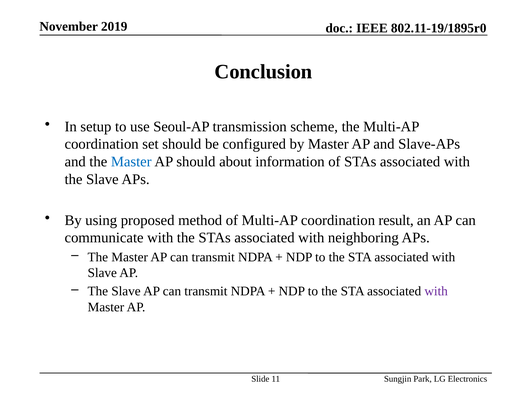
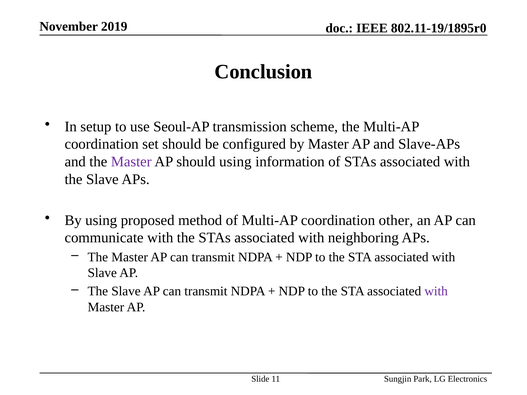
Master colour: blue -> purple (131, 162)
should about: about -> using (235, 162)
result: result -> other (396, 220)
